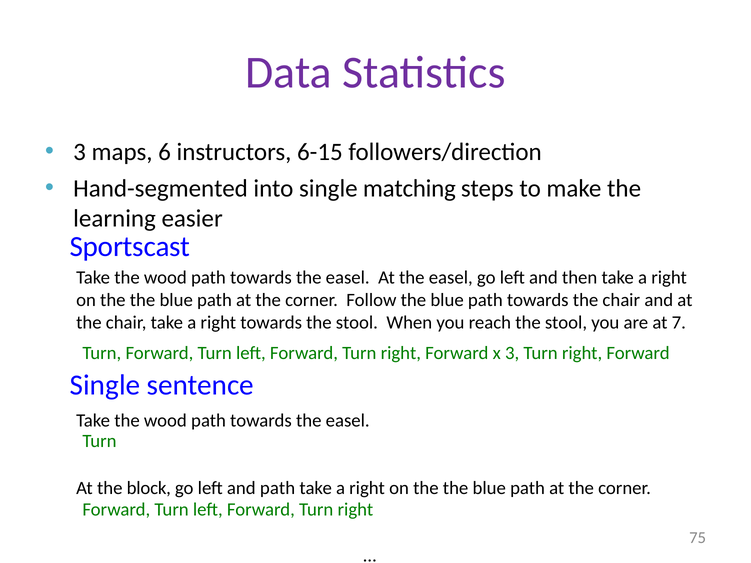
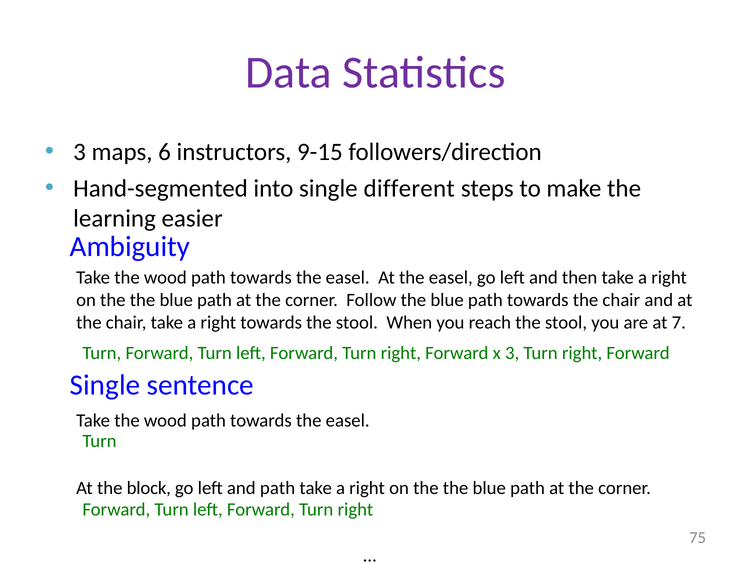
6-15: 6-15 -> 9-15 (320, 152)
matching: matching -> different (409, 189)
Sportscast: Sportscast -> Ambiguity (130, 247)
